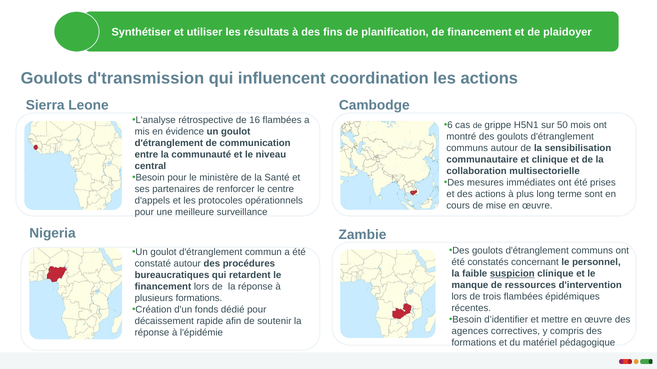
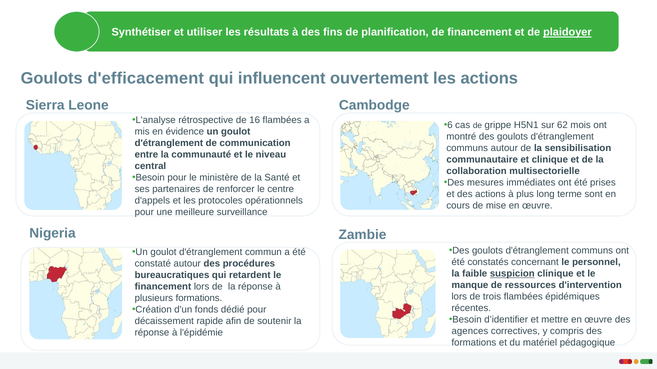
plaidoyer underline: none -> present (567, 32)
d'transmission: d'transmission -> d'efficacement (146, 79)
coordination: coordination -> ouvertement (379, 79)
50: 50 -> 62 (562, 125)
